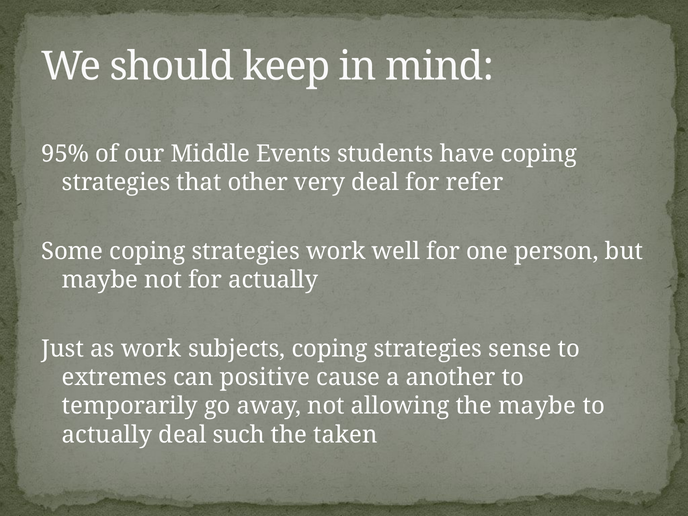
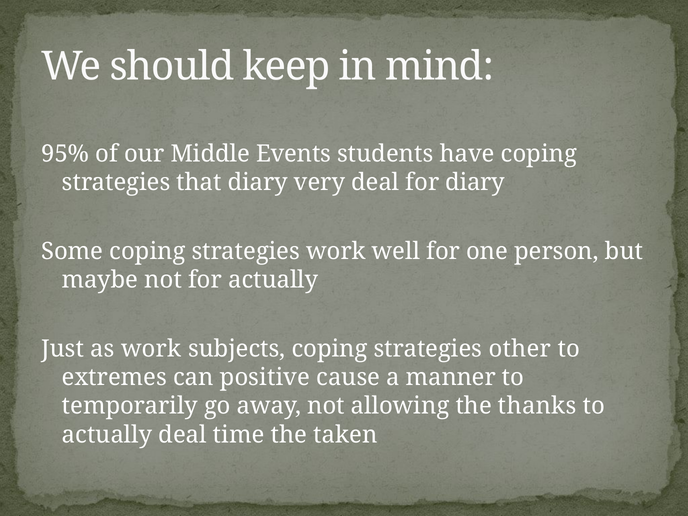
that other: other -> diary (258, 182)
for refer: refer -> diary (475, 182)
sense: sense -> other (520, 349)
another: another -> manner (451, 377)
the maybe: maybe -> thanks (537, 406)
such: such -> time (239, 435)
